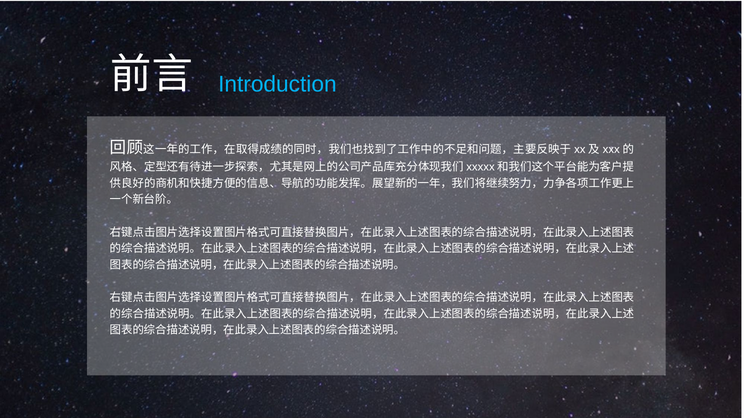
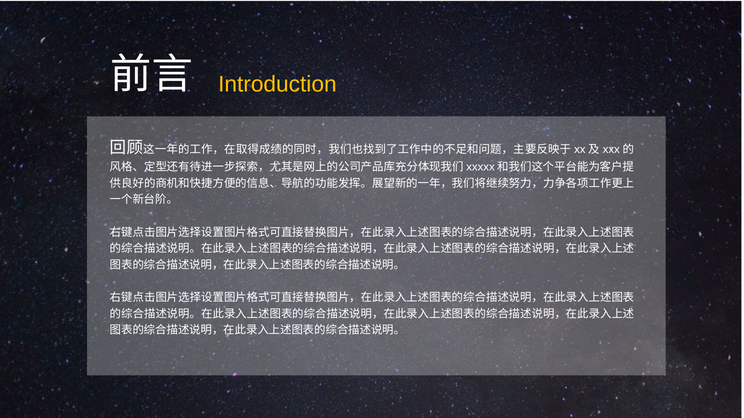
Introduction colour: light blue -> yellow (277, 84)
